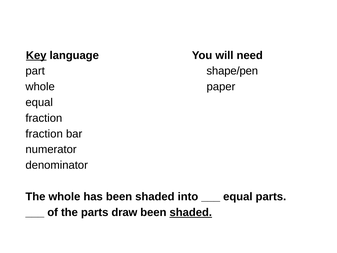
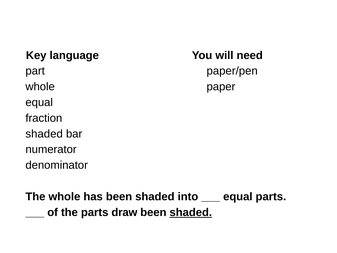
Key underline: present -> none (36, 55)
shape/pen: shape/pen -> paper/pen (232, 71)
fraction: fraction -> shaded (44, 134)
